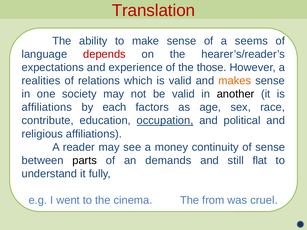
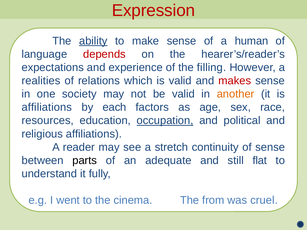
Translation: Translation -> Expression (153, 10)
ability underline: none -> present (93, 41)
seems: seems -> human (252, 41)
those: those -> filling (212, 68)
makes colour: orange -> red (235, 81)
another colour: black -> orange (236, 94)
contribute: contribute -> resources (48, 121)
money: money -> stretch (171, 147)
demands: demands -> adequate (168, 161)
